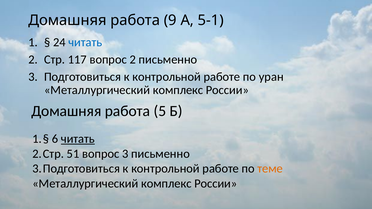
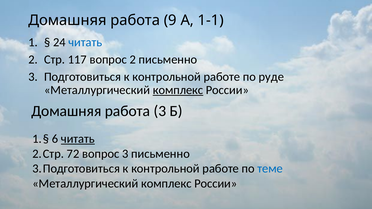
5-1: 5-1 -> 1-1 (211, 20)
уран: уран -> руде (271, 77)
комплекс underline: none -> present (178, 90)
работа 5: 5 -> 3 (160, 111)
51: 51 -> 72 (73, 154)
теме colour: orange -> blue (270, 169)
